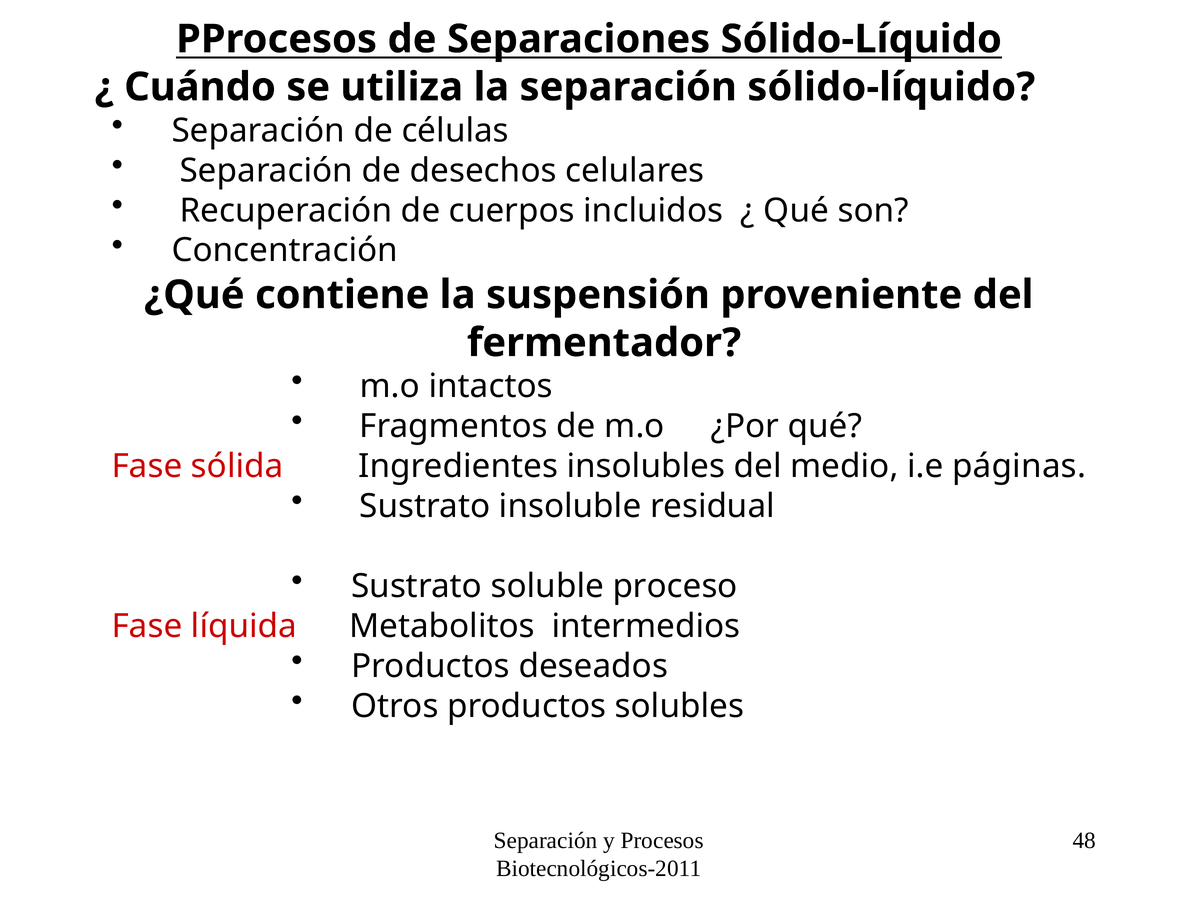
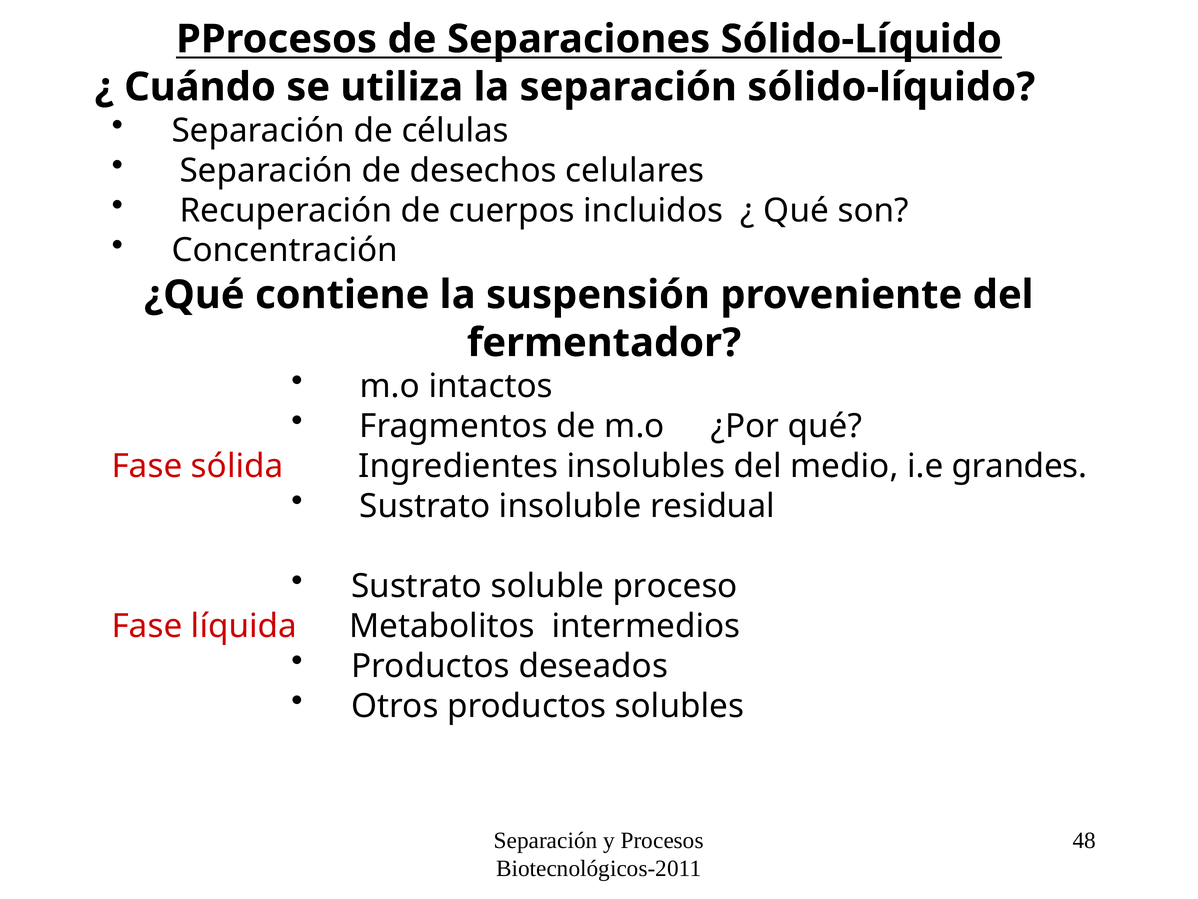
páginas: páginas -> grandes (1019, 466)
